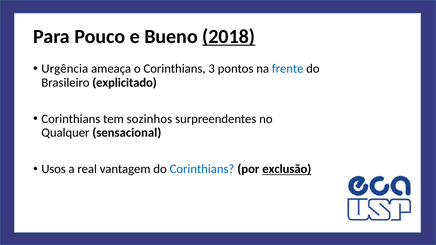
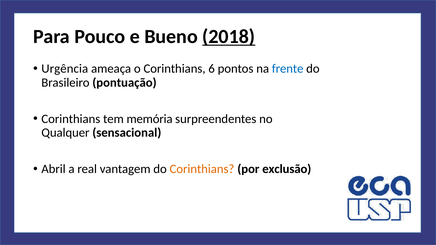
3: 3 -> 6 (212, 69)
explicitado: explicitado -> pontuação (124, 83)
sozinhos: sozinhos -> memória (150, 119)
Usos: Usos -> Abril (54, 169)
Corinthians colour: blue -> orange (202, 169)
exclusão underline: present -> none (287, 169)
